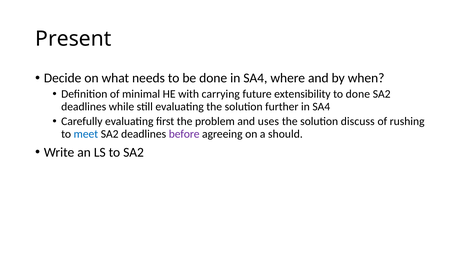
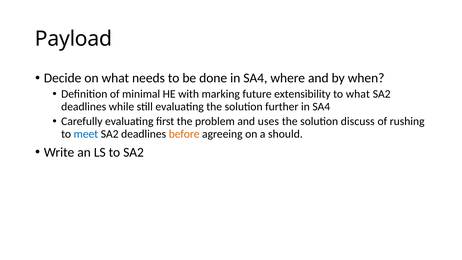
Present: Present -> Payload (74, 39)
carrying: carrying -> marking (221, 94)
to done: done -> what (358, 94)
before colour: purple -> orange (184, 134)
